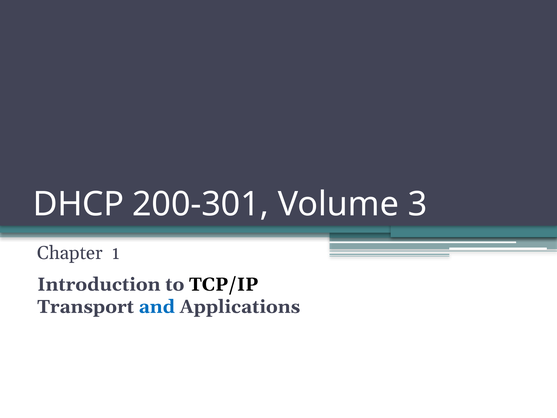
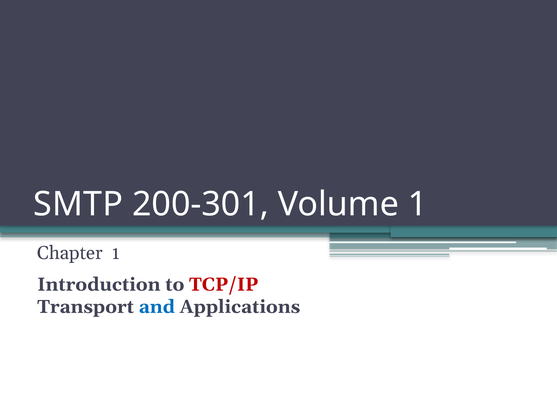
DHCP: DHCP -> SMTP (78, 204)
Volume 3: 3 -> 1 (417, 204)
TCP/IP colour: black -> red (224, 284)
